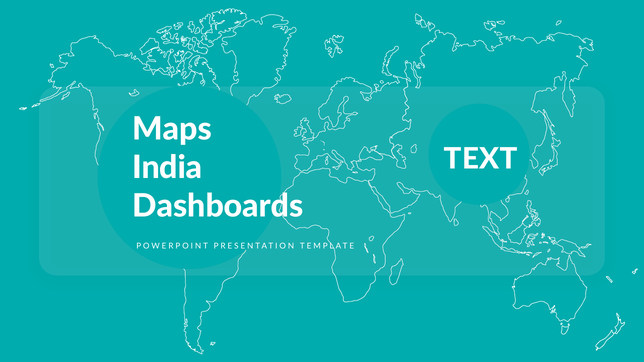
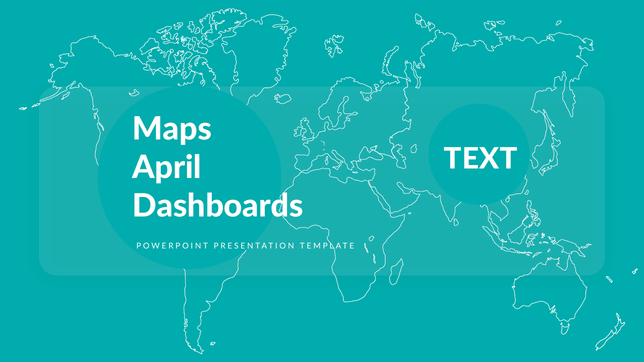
India: India -> April (167, 168)
